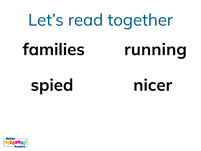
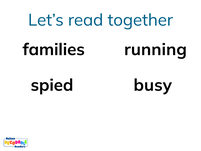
nicer: nicer -> busy (153, 85)
